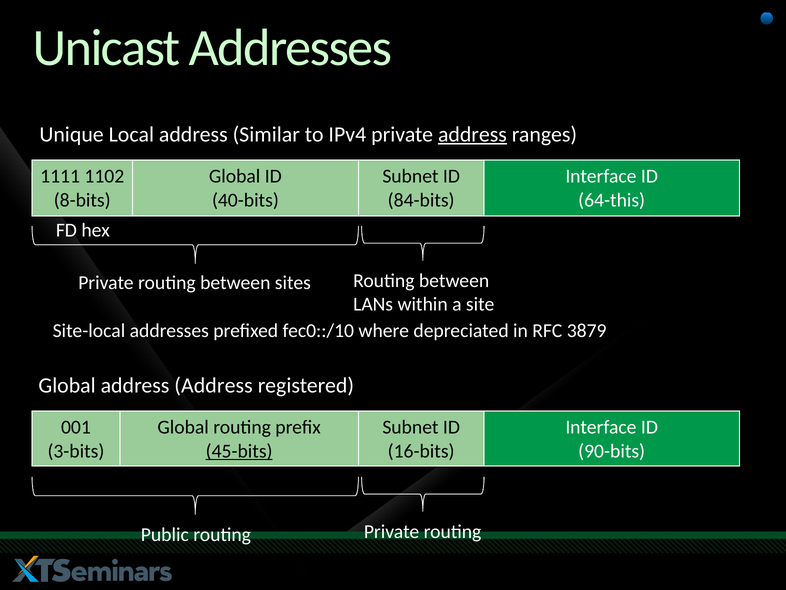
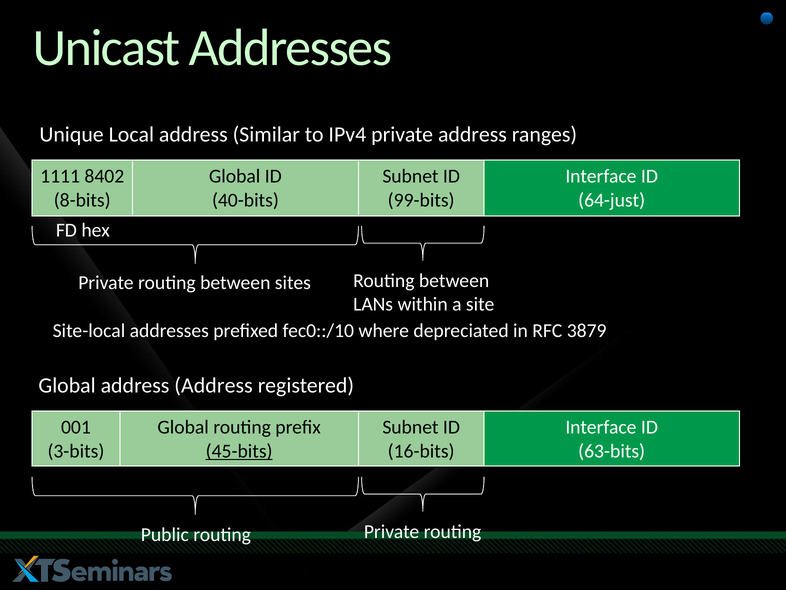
address underline: present -> none (472, 134)
1102: 1102 -> 8402 (104, 176)
84-bits: 84-bits -> 99-bits (421, 200)
64-this: 64-this -> 64-just (612, 200)
90-bits: 90-bits -> 63-bits (612, 451)
